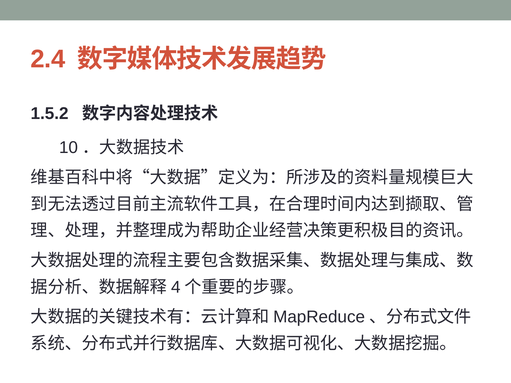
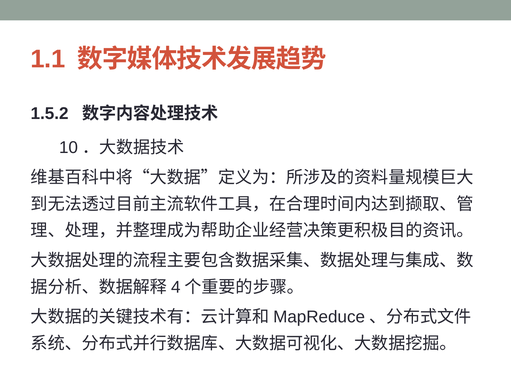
2.4: 2.4 -> 1.1 (48, 59)
